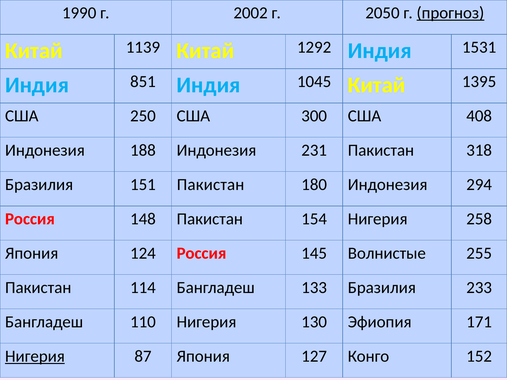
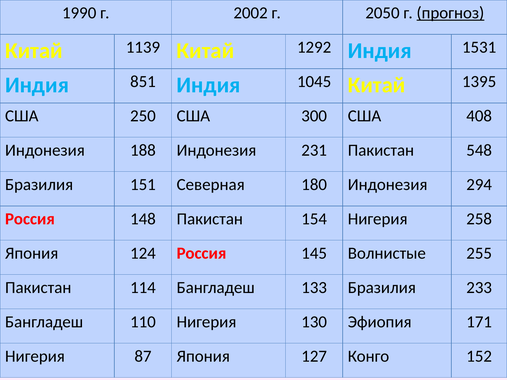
318: 318 -> 548 (479, 150)
151 Пакистан: Пакистан -> Северная (211, 185)
Нигерия underline: present -> none (35, 356)
